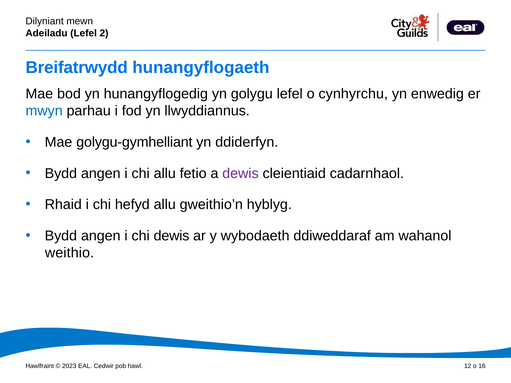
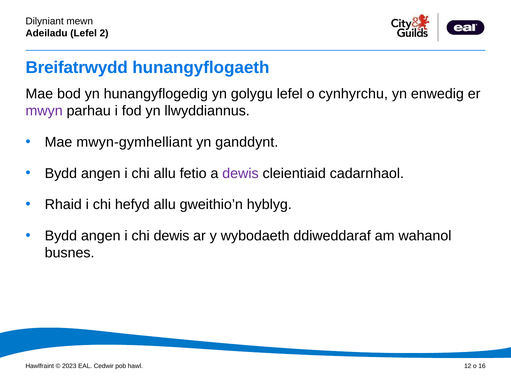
mwyn colour: blue -> purple (44, 111)
golygu-gymhelliant: golygu-gymhelliant -> mwyn-gymhelliant (134, 142)
ddiderfyn: ddiderfyn -> ganddynt (247, 142)
weithio: weithio -> busnes (70, 253)
